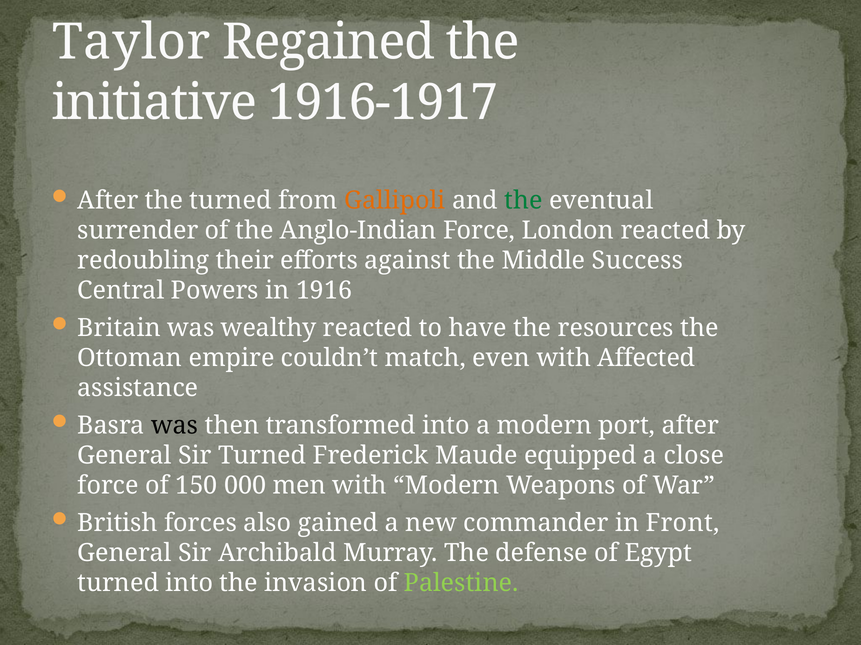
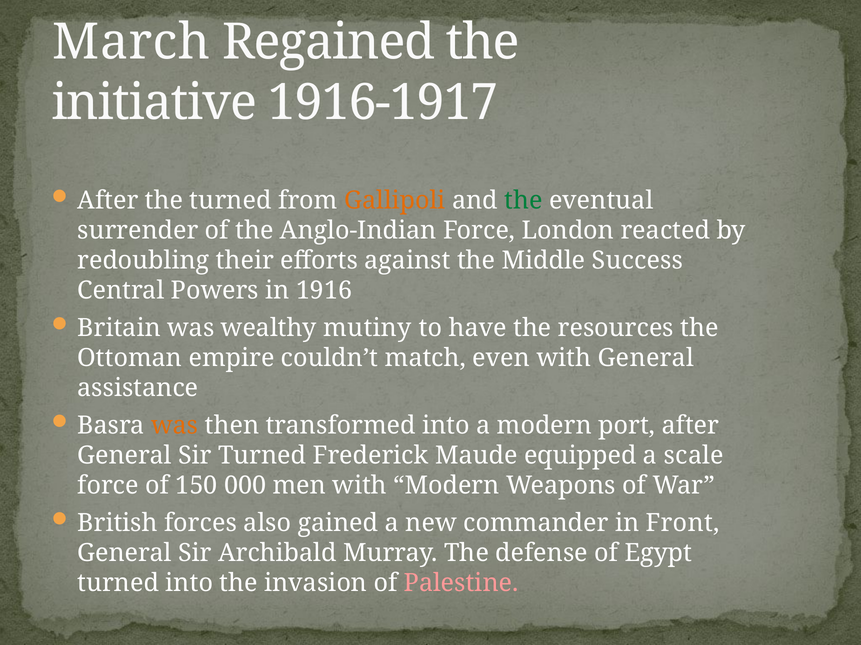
Taylor: Taylor -> March (131, 42)
wealthy reacted: reacted -> mutiny (367, 328)
with Affected: Affected -> General (646, 358)
was colour: black -> orange (175, 426)
close: close -> scale (694, 456)
Palestine colour: light green -> pink (461, 584)
